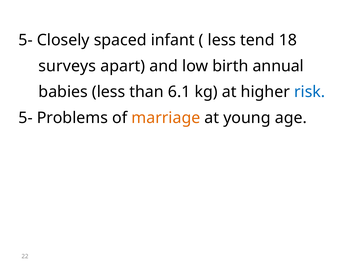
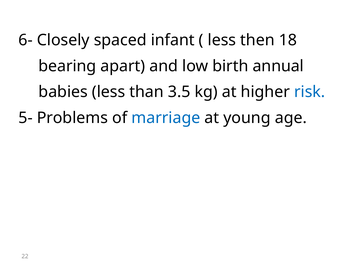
5-: 5- -> 6- (26, 40)
tend: tend -> then (257, 40)
surveys: surveys -> bearing (67, 66)
6.1: 6.1 -> 3.5 (179, 92)
marriage colour: orange -> blue (166, 118)
